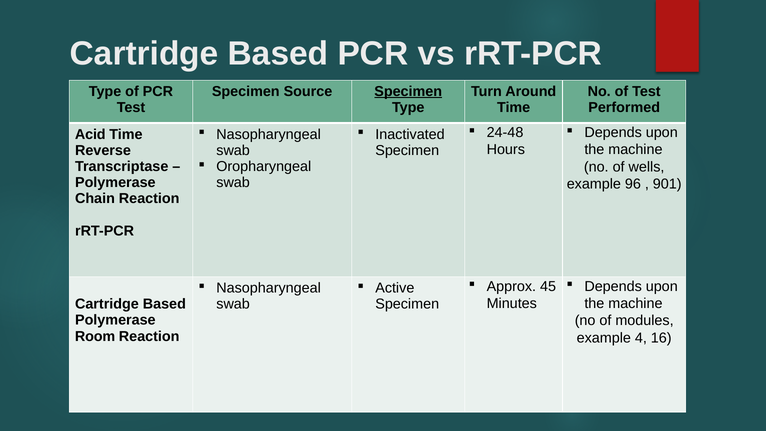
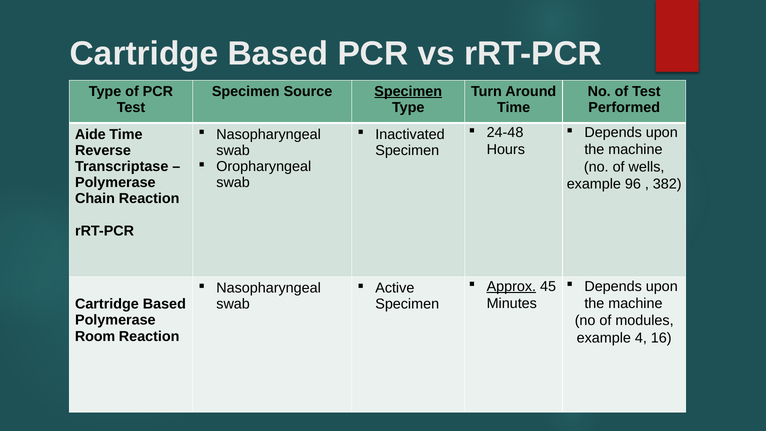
Acid: Acid -> Aide (90, 134)
901: 901 -> 382 (667, 184)
Approx underline: none -> present (511, 286)
